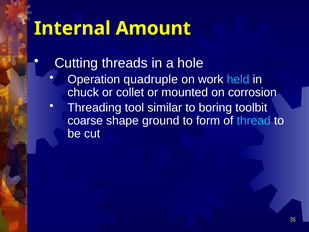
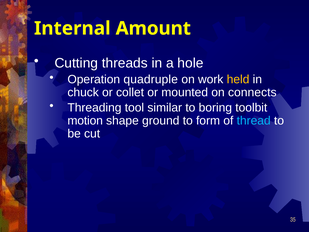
held colour: light blue -> yellow (238, 79)
corrosion: corrosion -> connects (252, 92)
coarse: coarse -> motion (85, 121)
